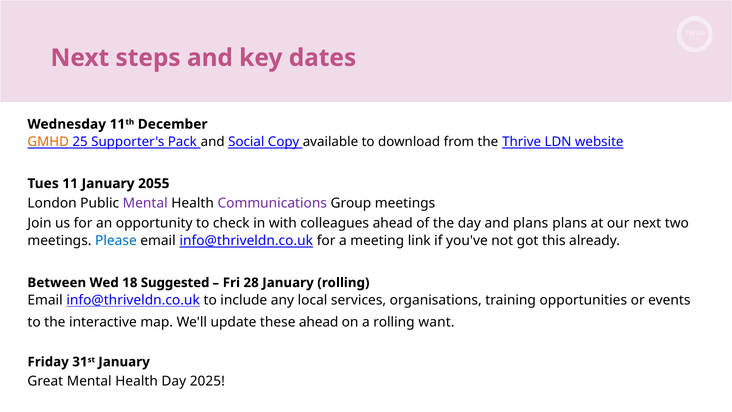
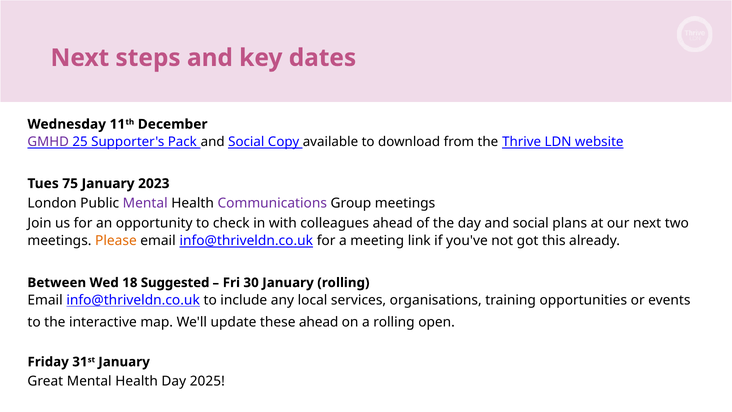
GMHD colour: orange -> purple (48, 142)
11: 11 -> 75 (70, 183)
2055: 2055 -> 2023 (154, 183)
day and plans: plans -> social (531, 223)
Please colour: blue -> orange (116, 241)
28: 28 -> 30 (251, 283)
want: want -> open (437, 322)
